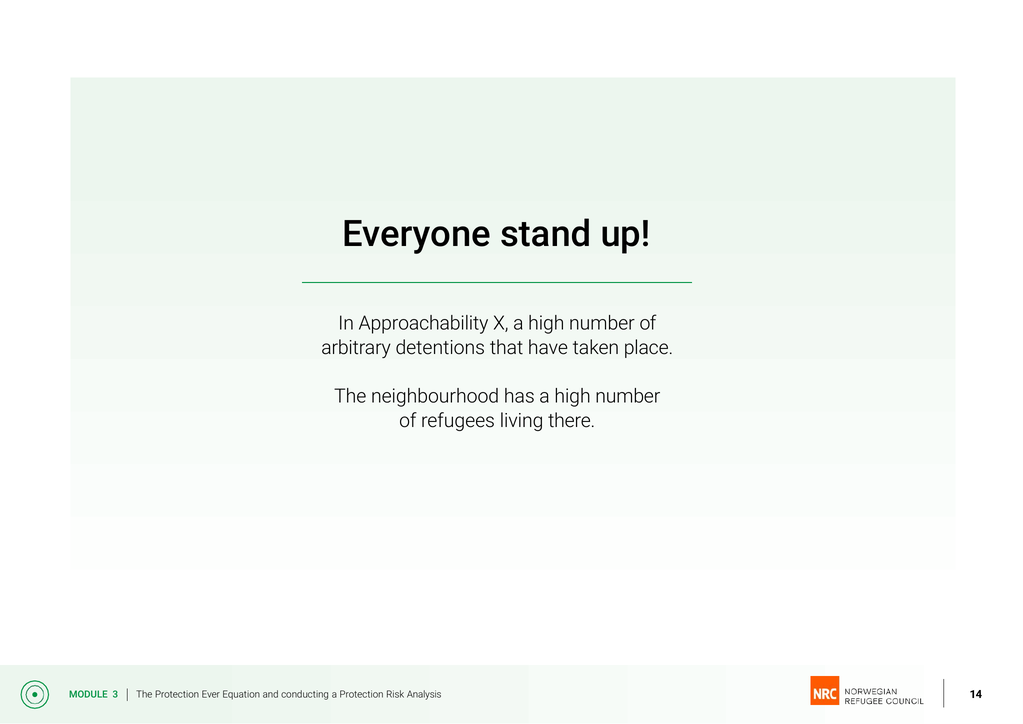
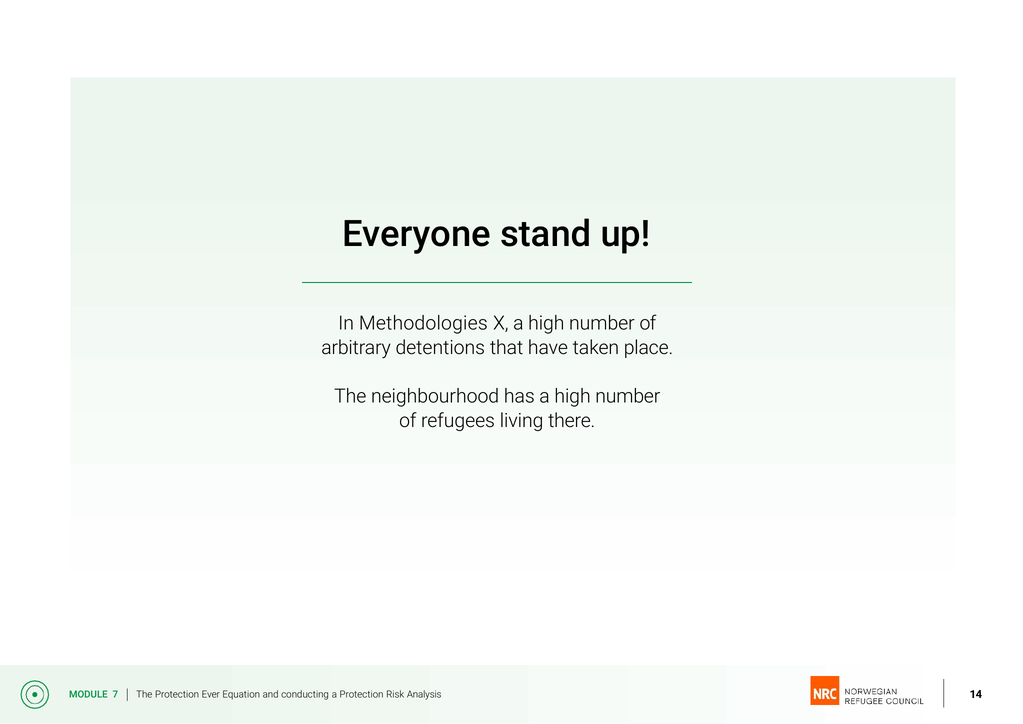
Approachability: Approachability -> Methodologies (423, 323)
3: 3 -> 7 (115, 694)
